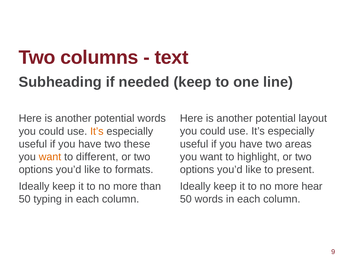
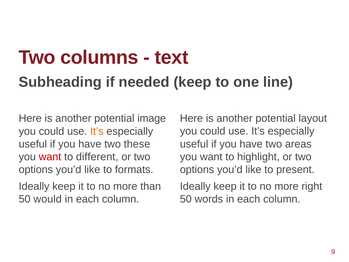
potential words: words -> image (152, 118)
want colour: orange -> red (50, 157)
hear: hear -> right (312, 186)
typing: typing -> would (48, 199)
